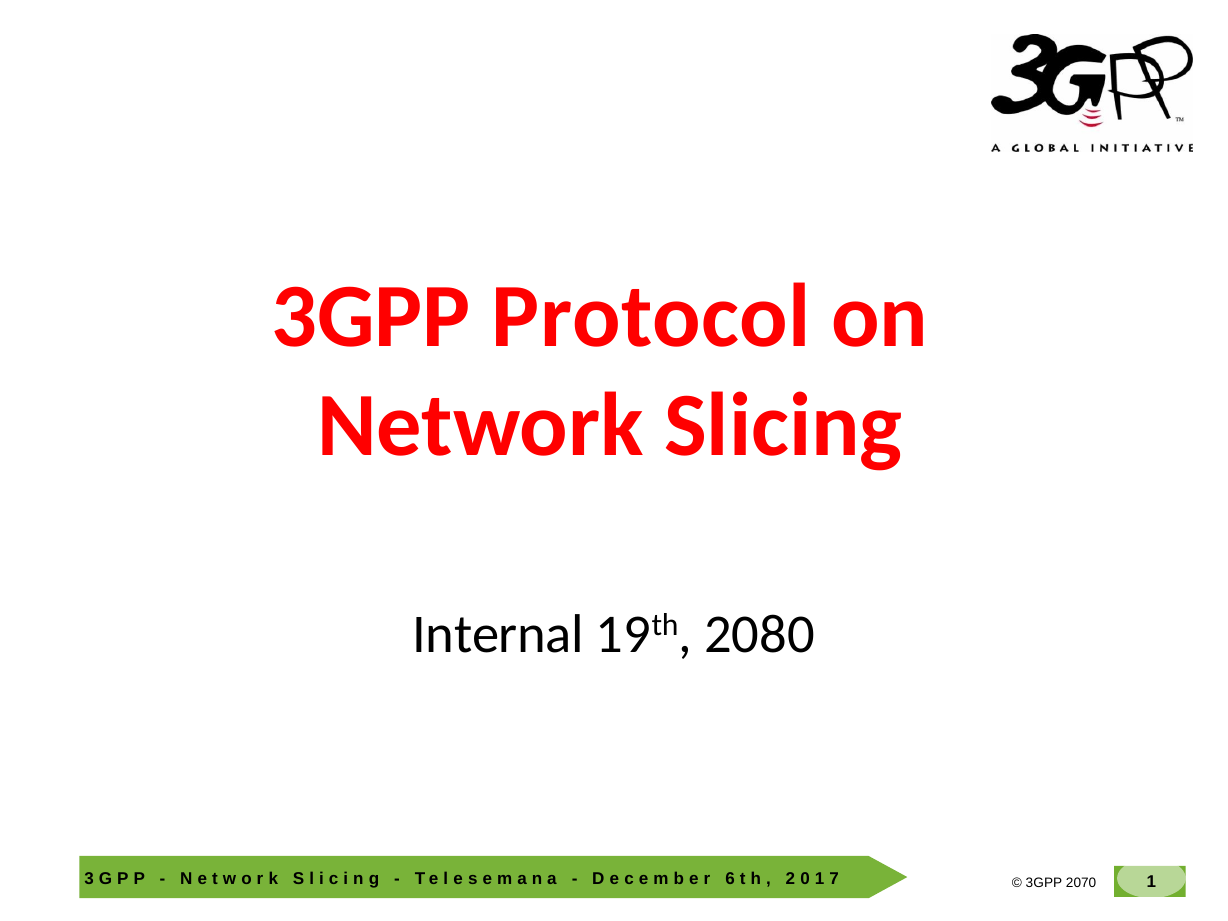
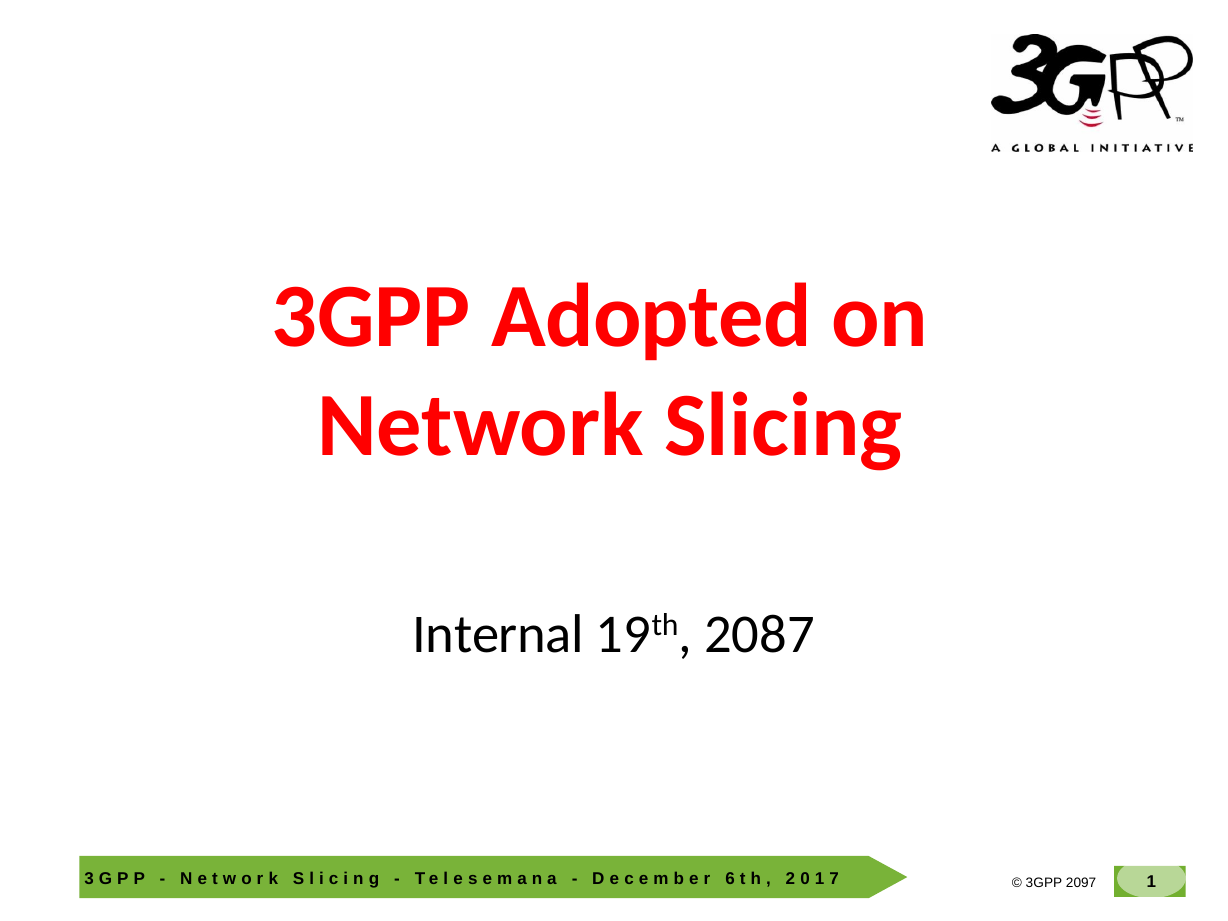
Protocol: Protocol -> Adopted (652, 317)
2080: 2080 -> 2087 (760, 634)
2070: 2070 -> 2097 (1081, 883)
